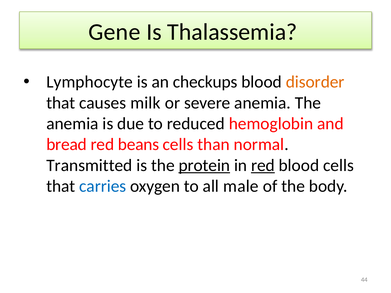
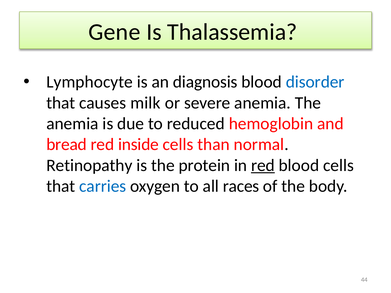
checkups: checkups -> diagnosis (205, 82)
disorder colour: orange -> blue (315, 82)
beans: beans -> inside (138, 145)
Transmitted: Transmitted -> Retinopathy (89, 165)
protein underline: present -> none (204, 165)
male: male -> races (241, 186)
